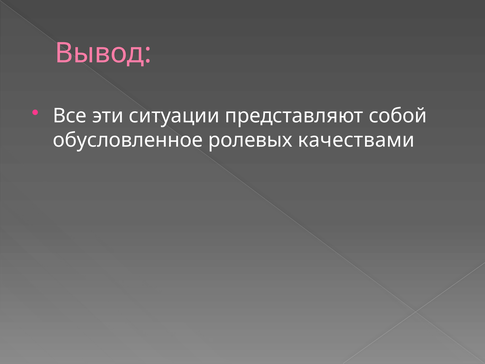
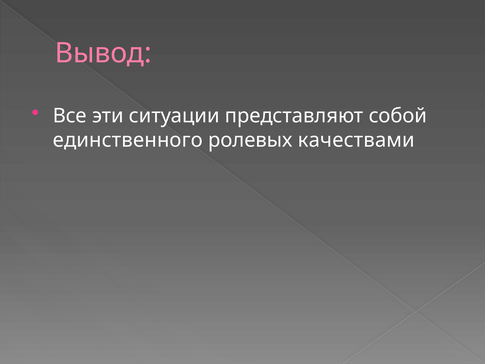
обусловленное: обусловленное -> единственного (128, 140)
